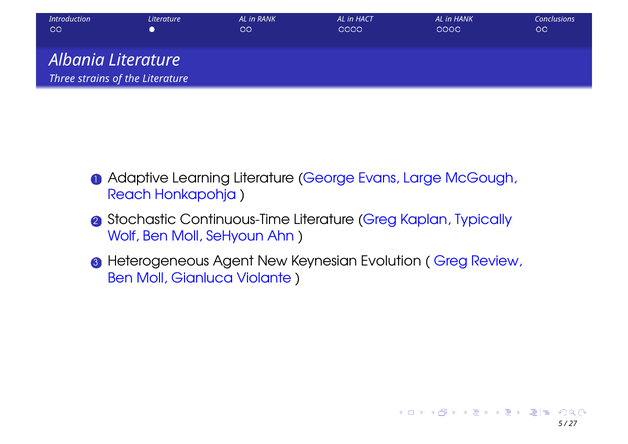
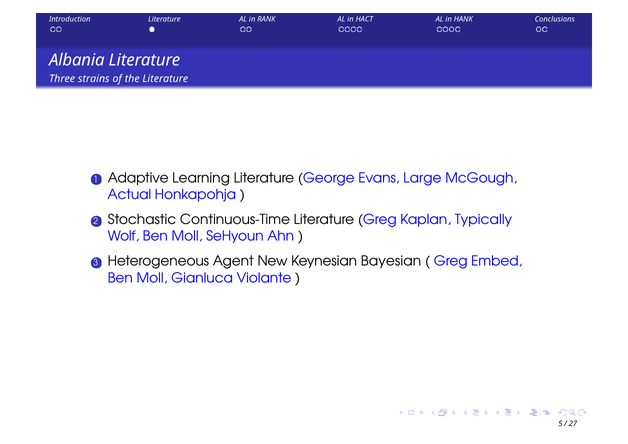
Reach: Reach -> Actual (129, 195)
Evolution: Evolution -> Bayesian (391, 261)
Review: Review -> Embed (497, 261)
